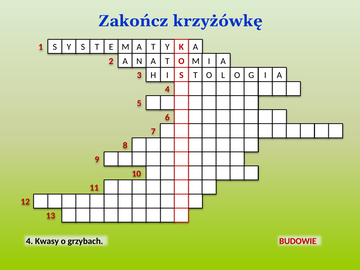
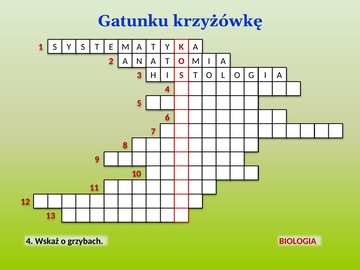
Zakończ: Zakończ -> Gatunku (133, 21)
Kwasy: Kwasy -> Wskaż (47, 241)
BUDOWIE: BUDOWIE -> BIOLOGIA (298, 241)
